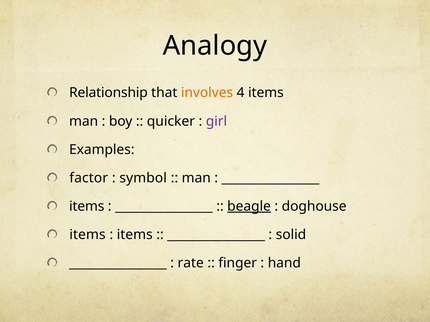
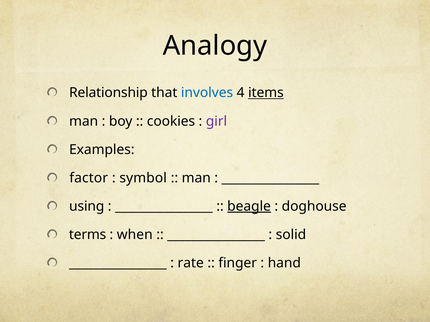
involves colour: orange -> blue (207, 93)
items underline: none -> present (266, 93)
quicker: quicker -> cookies (171, 121)
items: items -> using (87, 207)
items: items -> terms (88, 235)
items: items -> when (135, 235)
